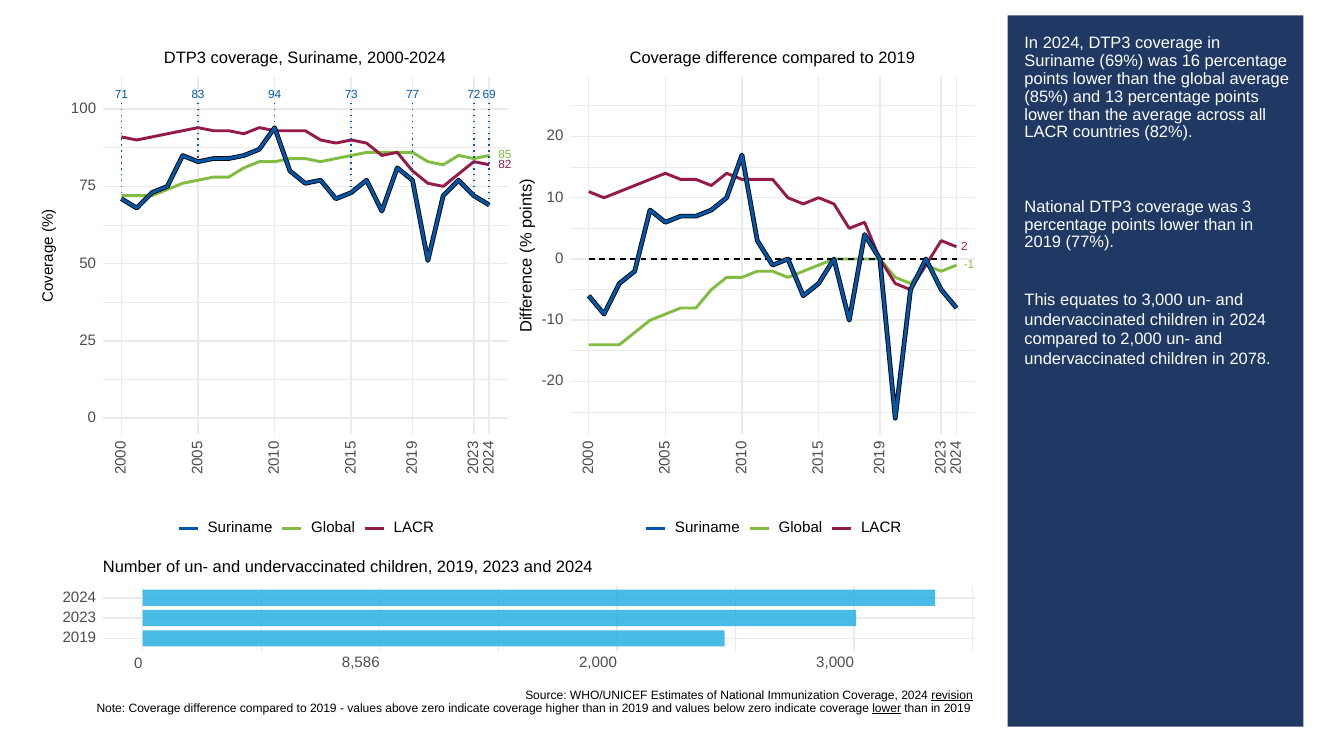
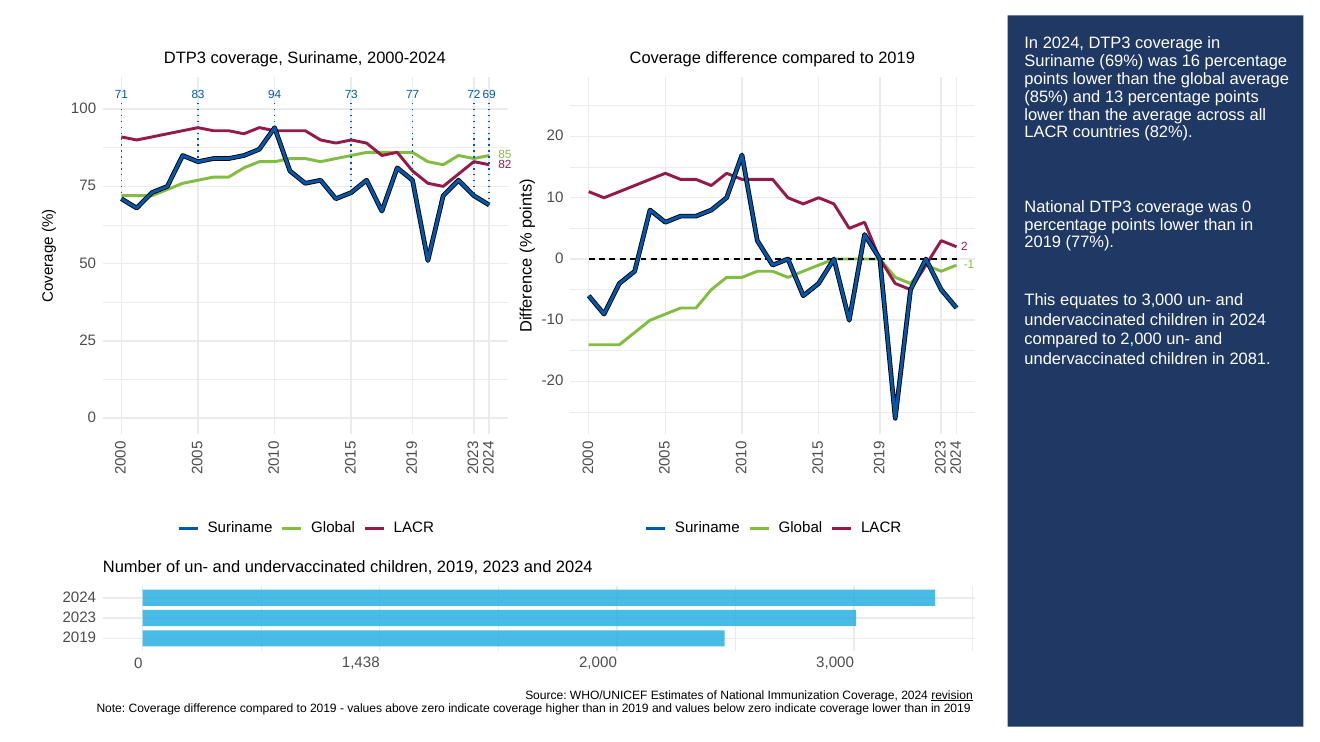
was 3: 3 -> 0 (1247, 207)
2078: 2078 -> 2081 (1250, 359)
8,586: 8,586 -> 1,438 (361, 663)
lower underline: present -> none (887, 709)
